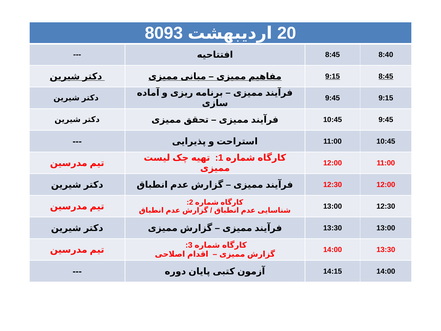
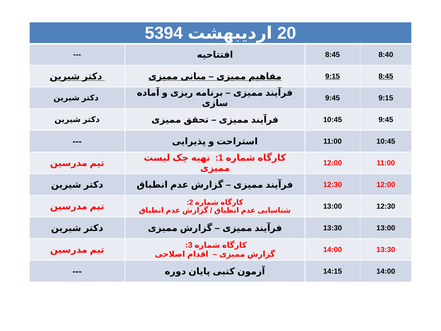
8093: 8093 -> 5394 (164, 33)
